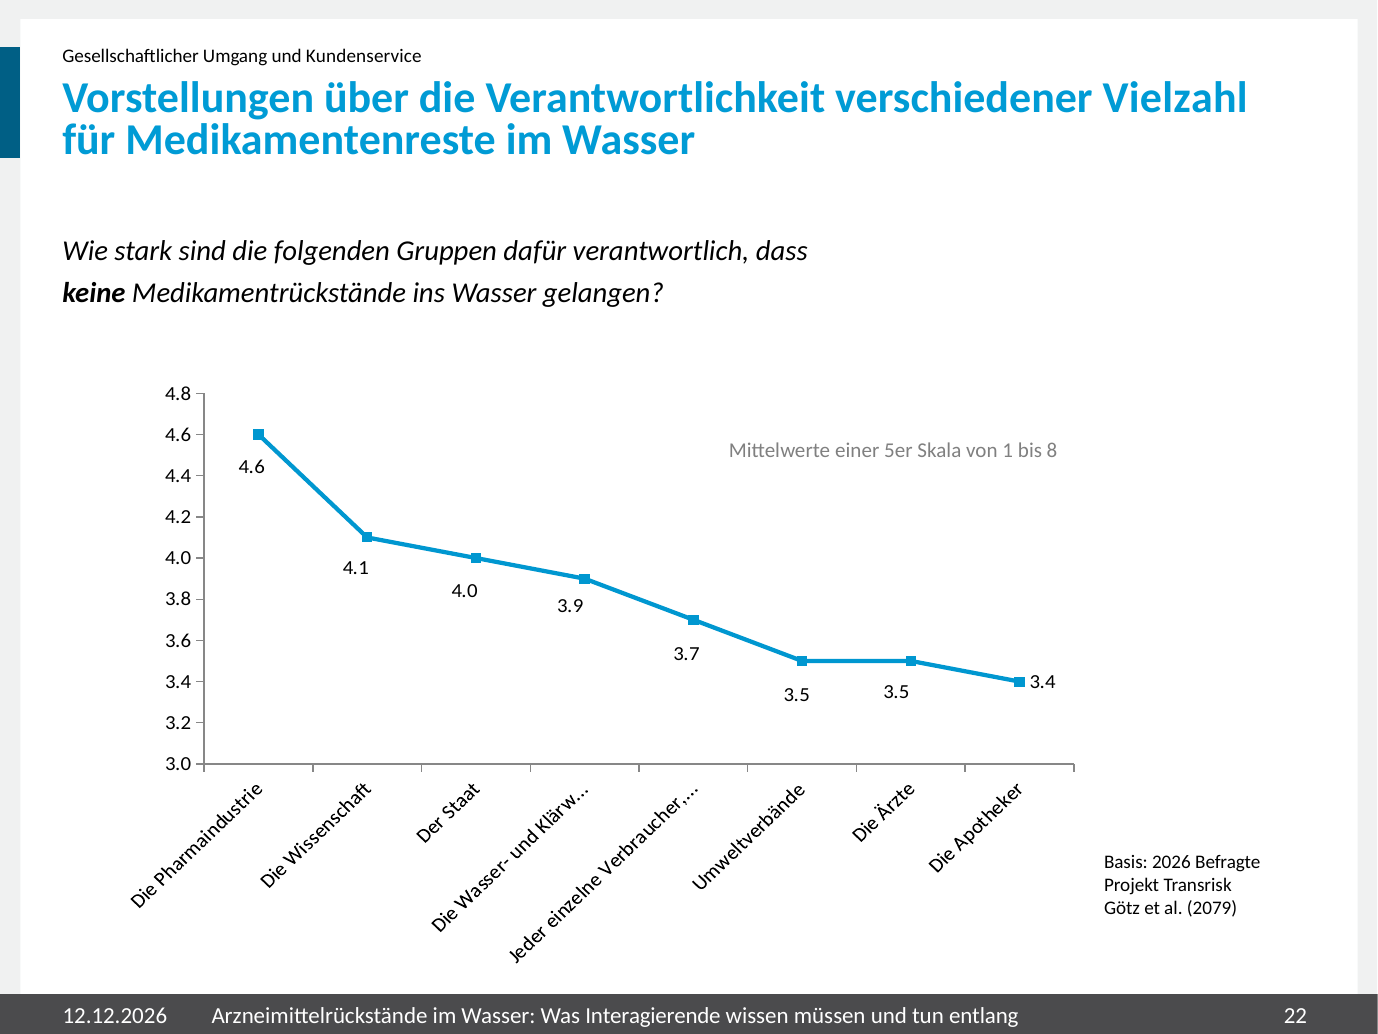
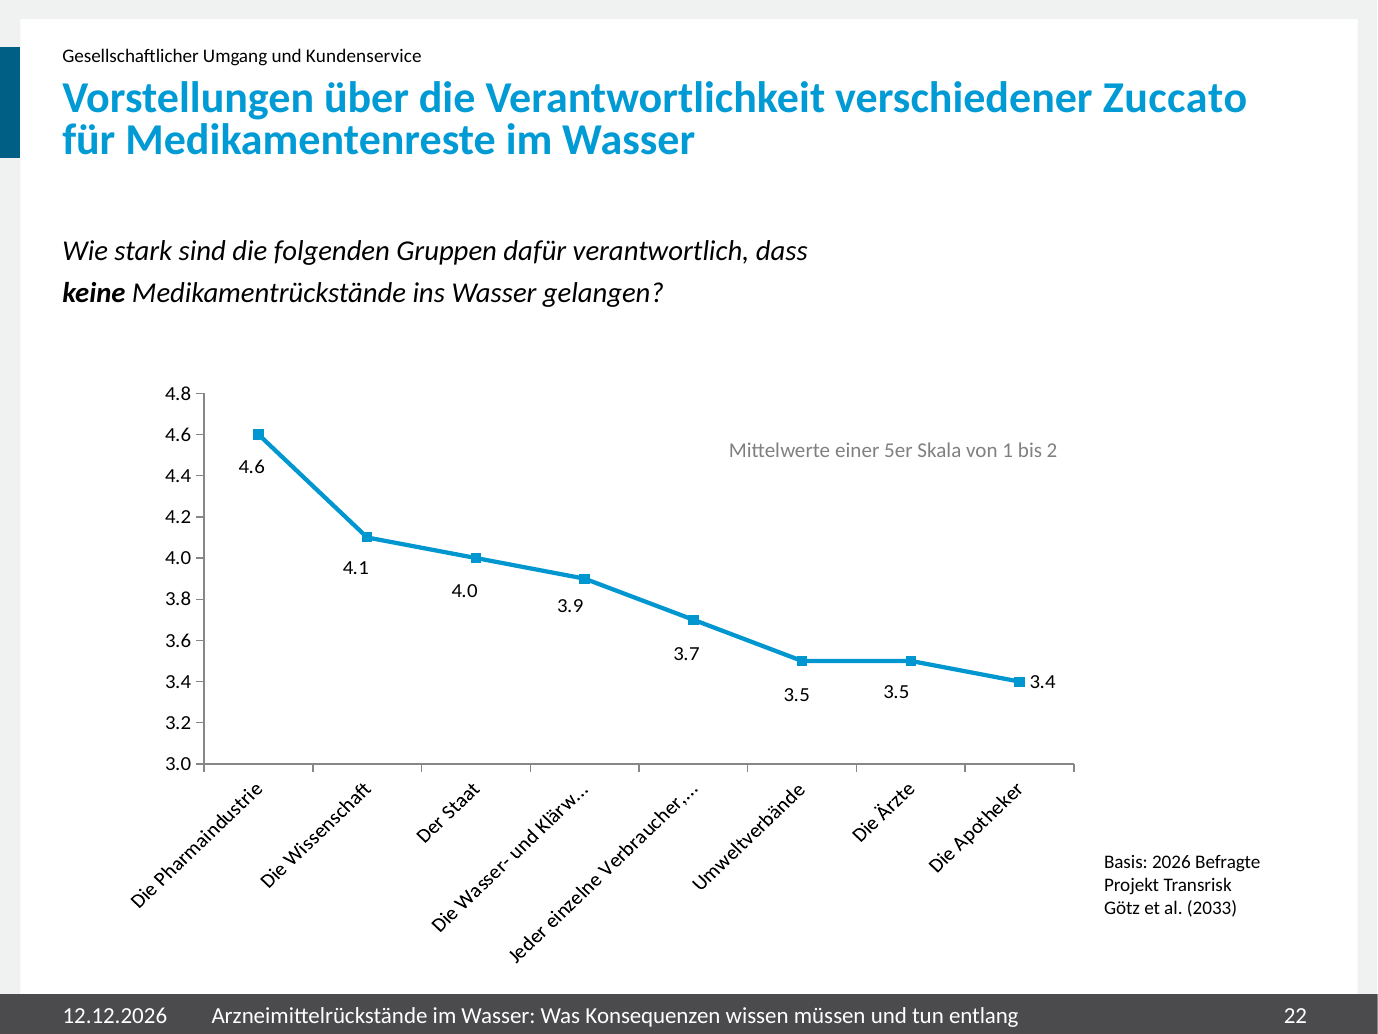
Vielzahl: Vielzahl -> Zuccato (1175, 98)
8: 8 -> 2 (1052, 451)
2079: 2079 -> 2033 (1212, 908)
Interagierende: Interagierende -> Konsequenzen (653, 1015)
